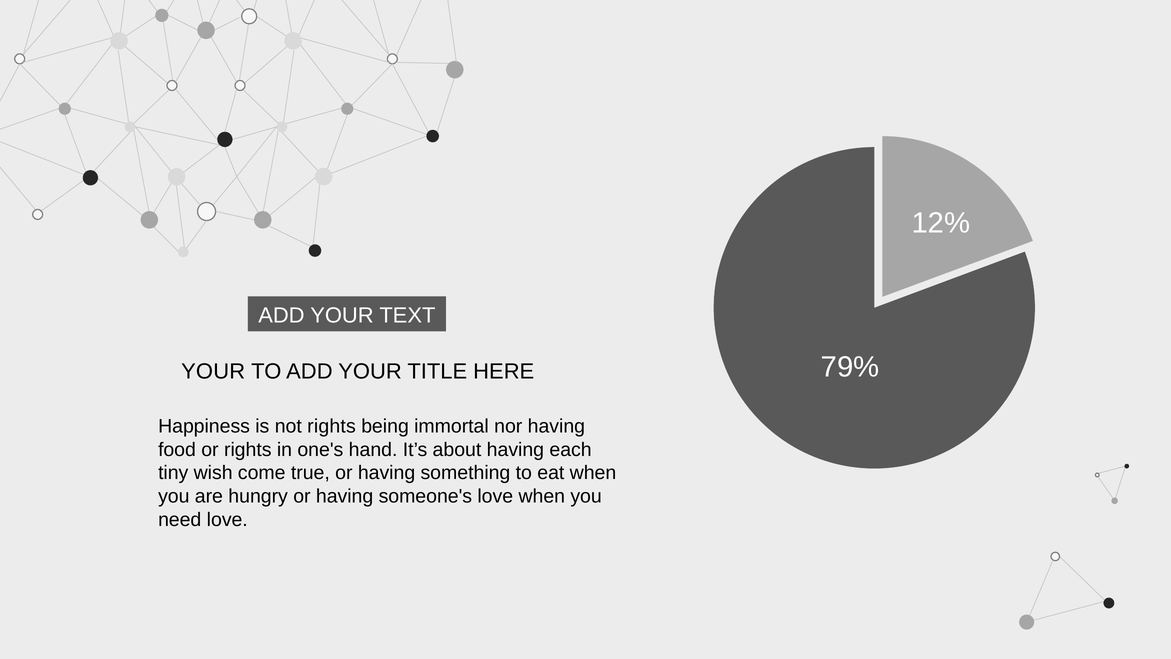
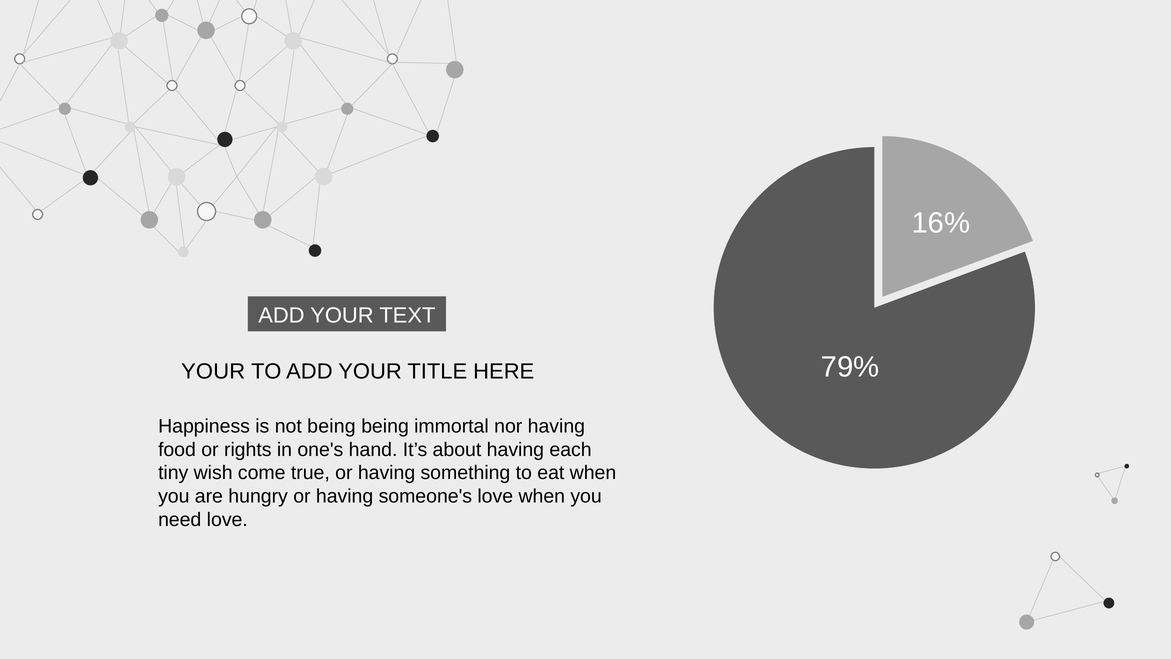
12%: 12% -> 16% (941, 223)
not rights: rights -> being (331, 426)
